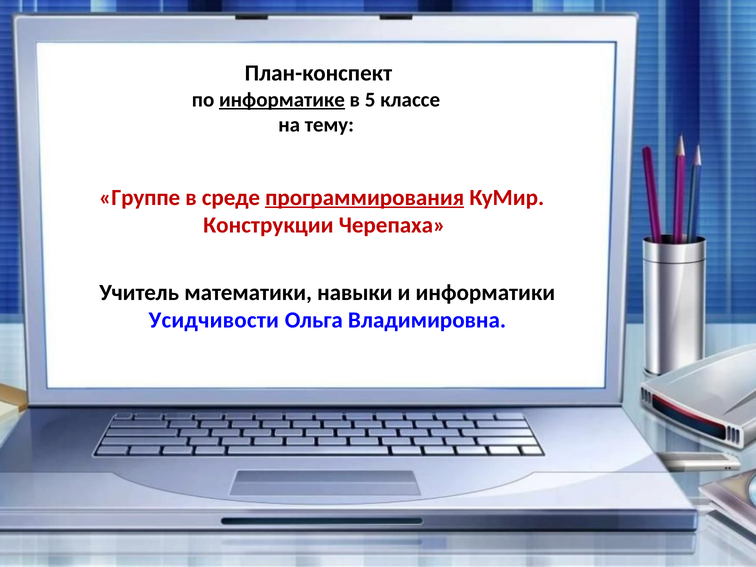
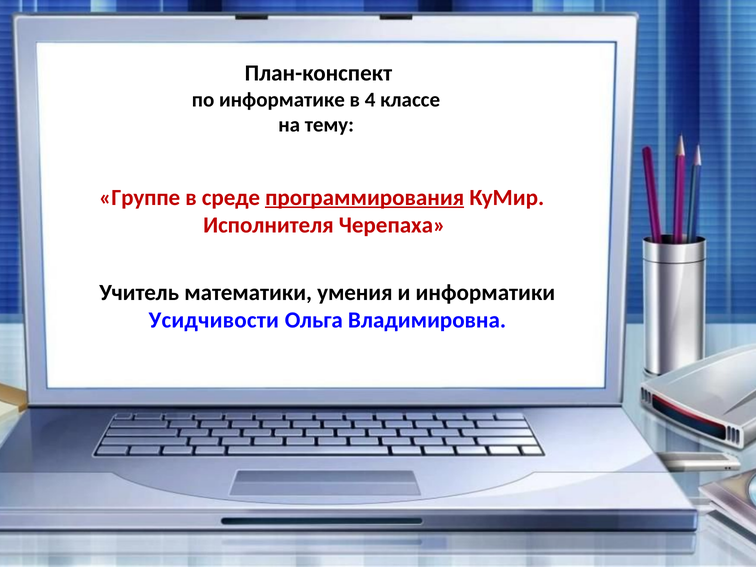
информатике underline: present -> none (282, 100)
5: 5 -> 4 (370, 100)
Конструкции: Конструкции -> Исполнителя (268, 225)
навыки: навыки -> умения (355, 293)
